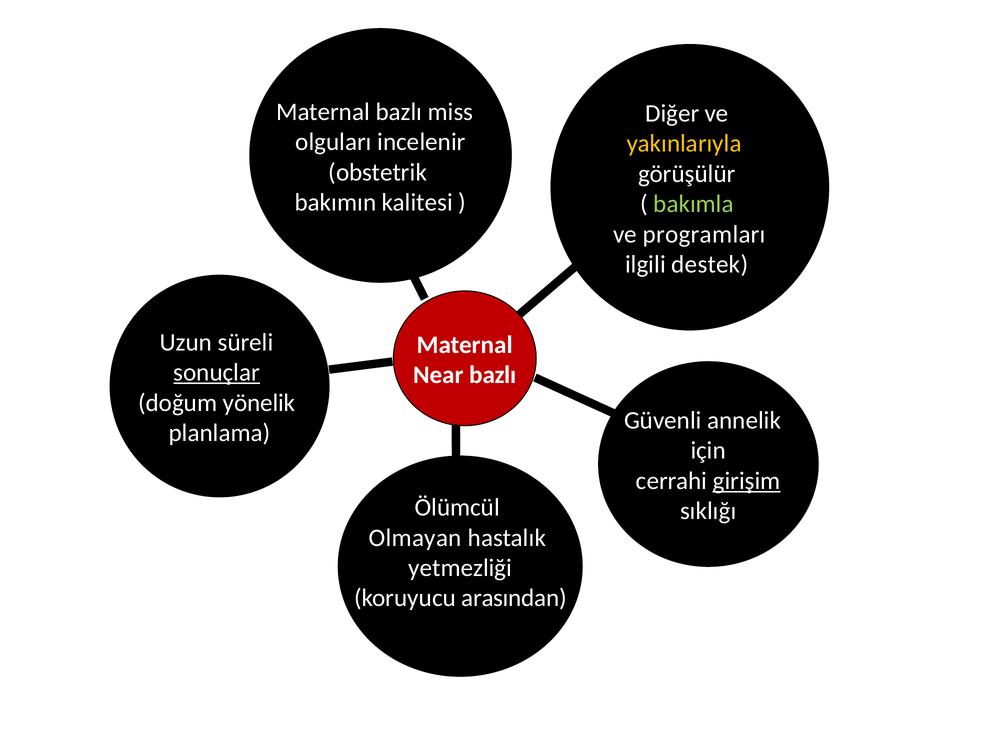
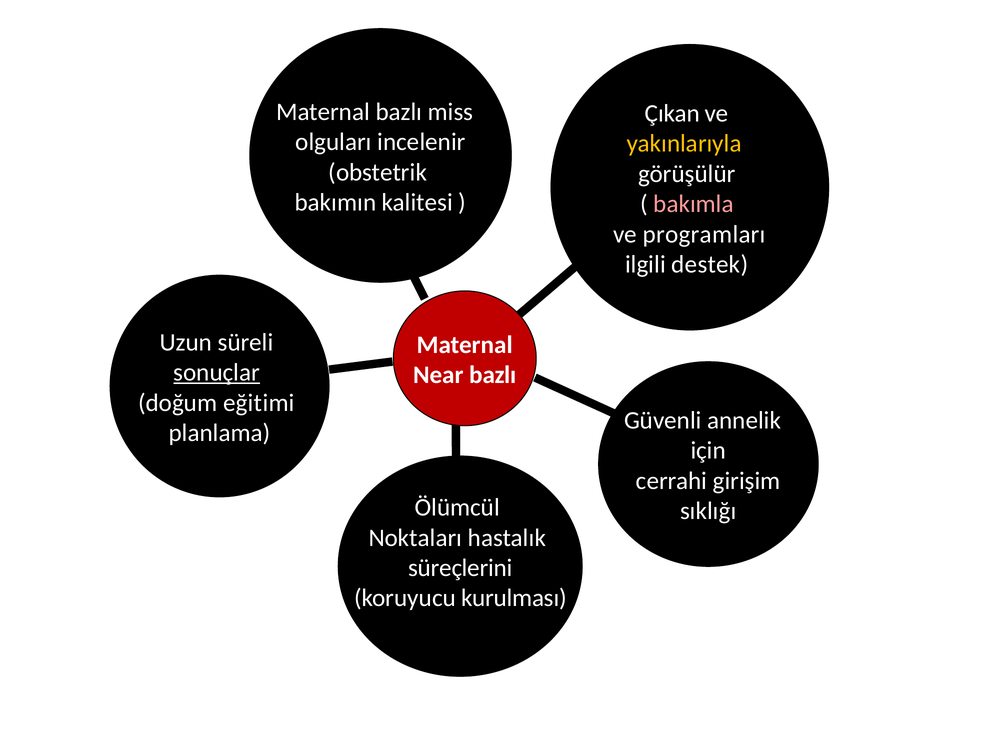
Diğer: Diğer -> Çıkan (672, 114)
bakımla colour: light green -> pink (694, 204)
yönelik: yönelik -> eğitimi (259, 403)
girişim underline: present -> none (747, 481)
Olmayan: Olmayan -> Noktaları (415, 538)
yetmezliği: yetmezliği -> süreçlerini (460, 568)
arasından: arasından -> kurulması (514, 598)
